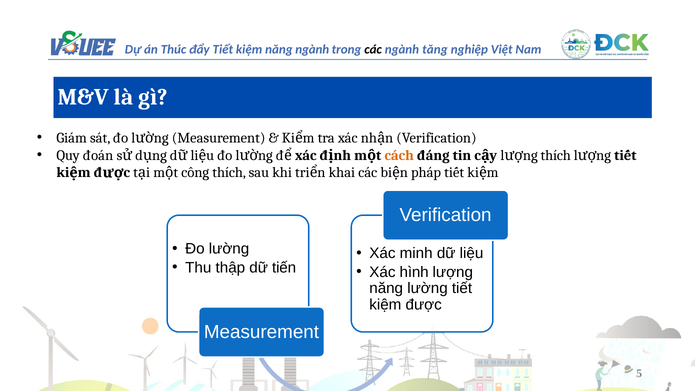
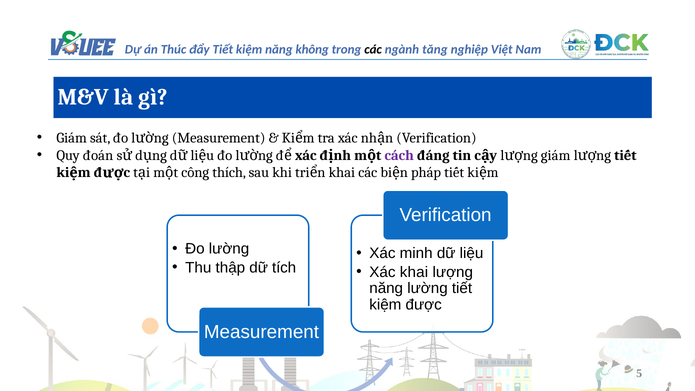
năng ngành: ngành -> không (312, 49)
cách colour: orange -> purple (399, 155)
thích: thích -> giám (556, 155)
tiến: tiến -> tích (284, 267)
Xác hình: hình -> khai (414, 272)
